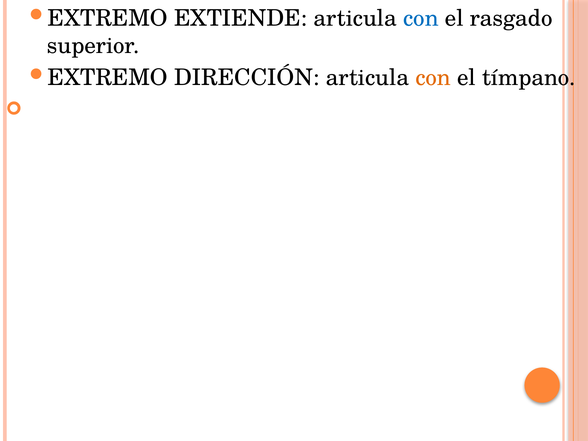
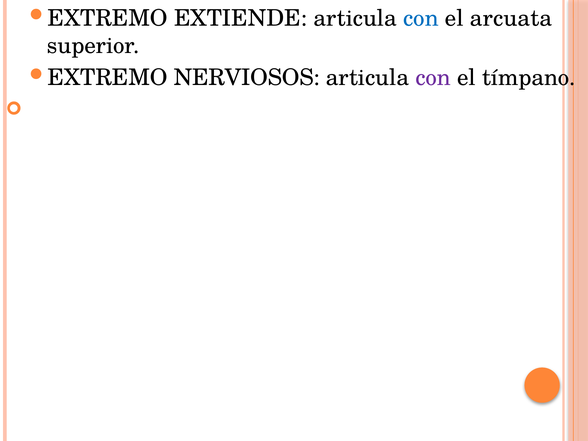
rasgado: rasgado -> arcuata (511, 18)
DIRECCIÓN: DIRECCIÓN -> NERVIOSOS (247, 78)
con colour: orange -> purple (433, 78)
